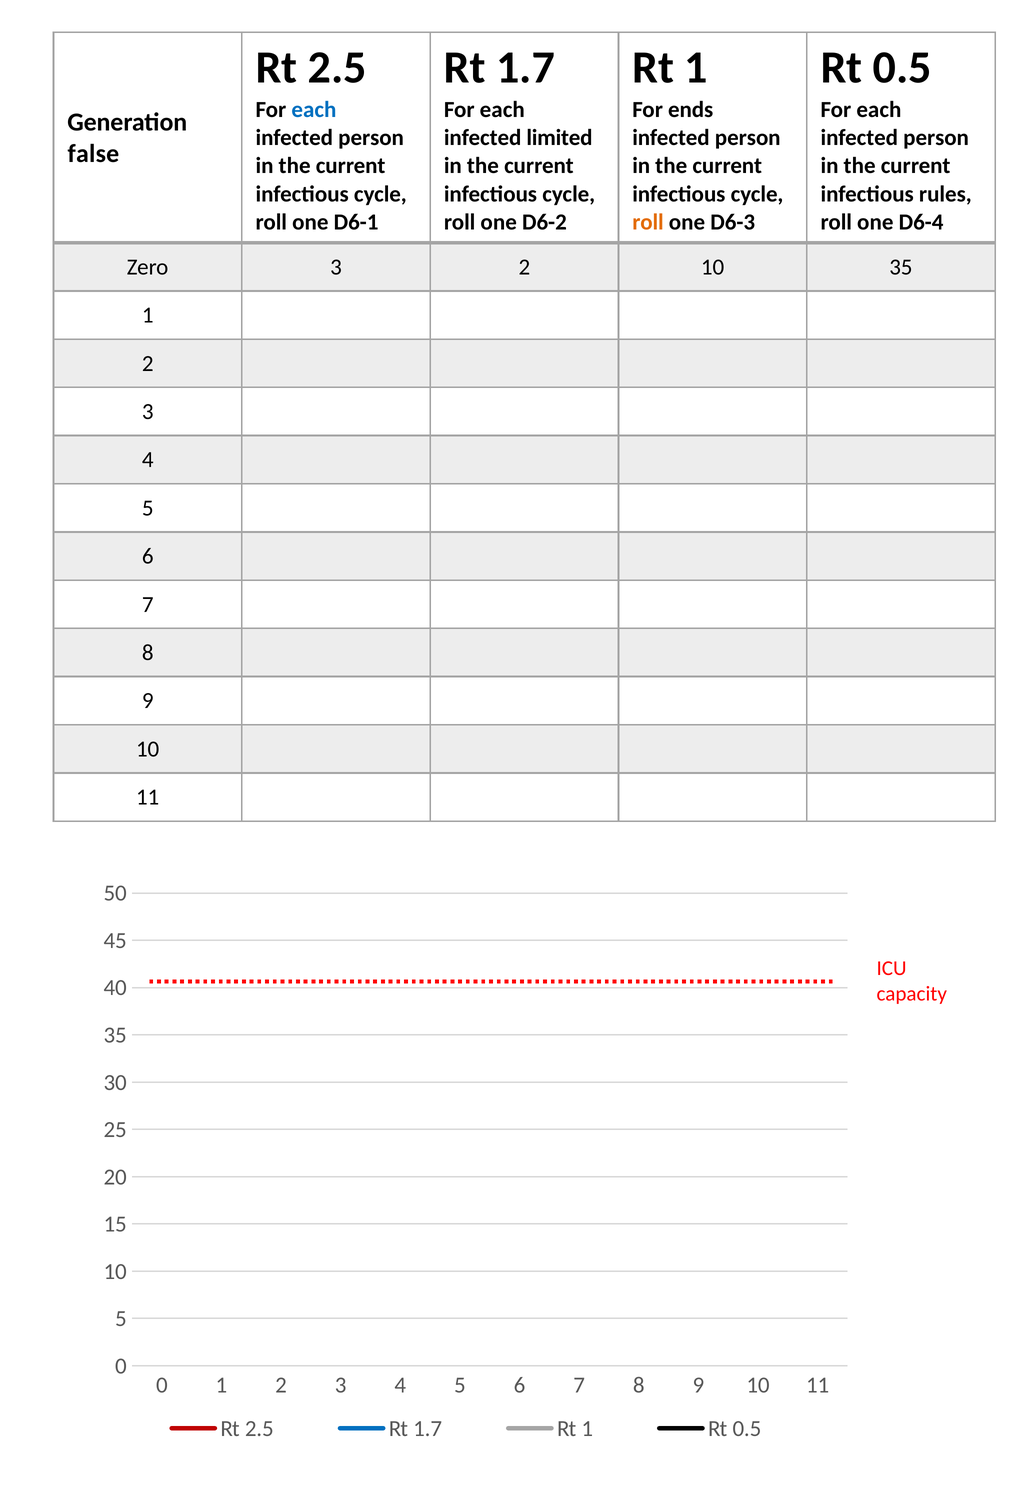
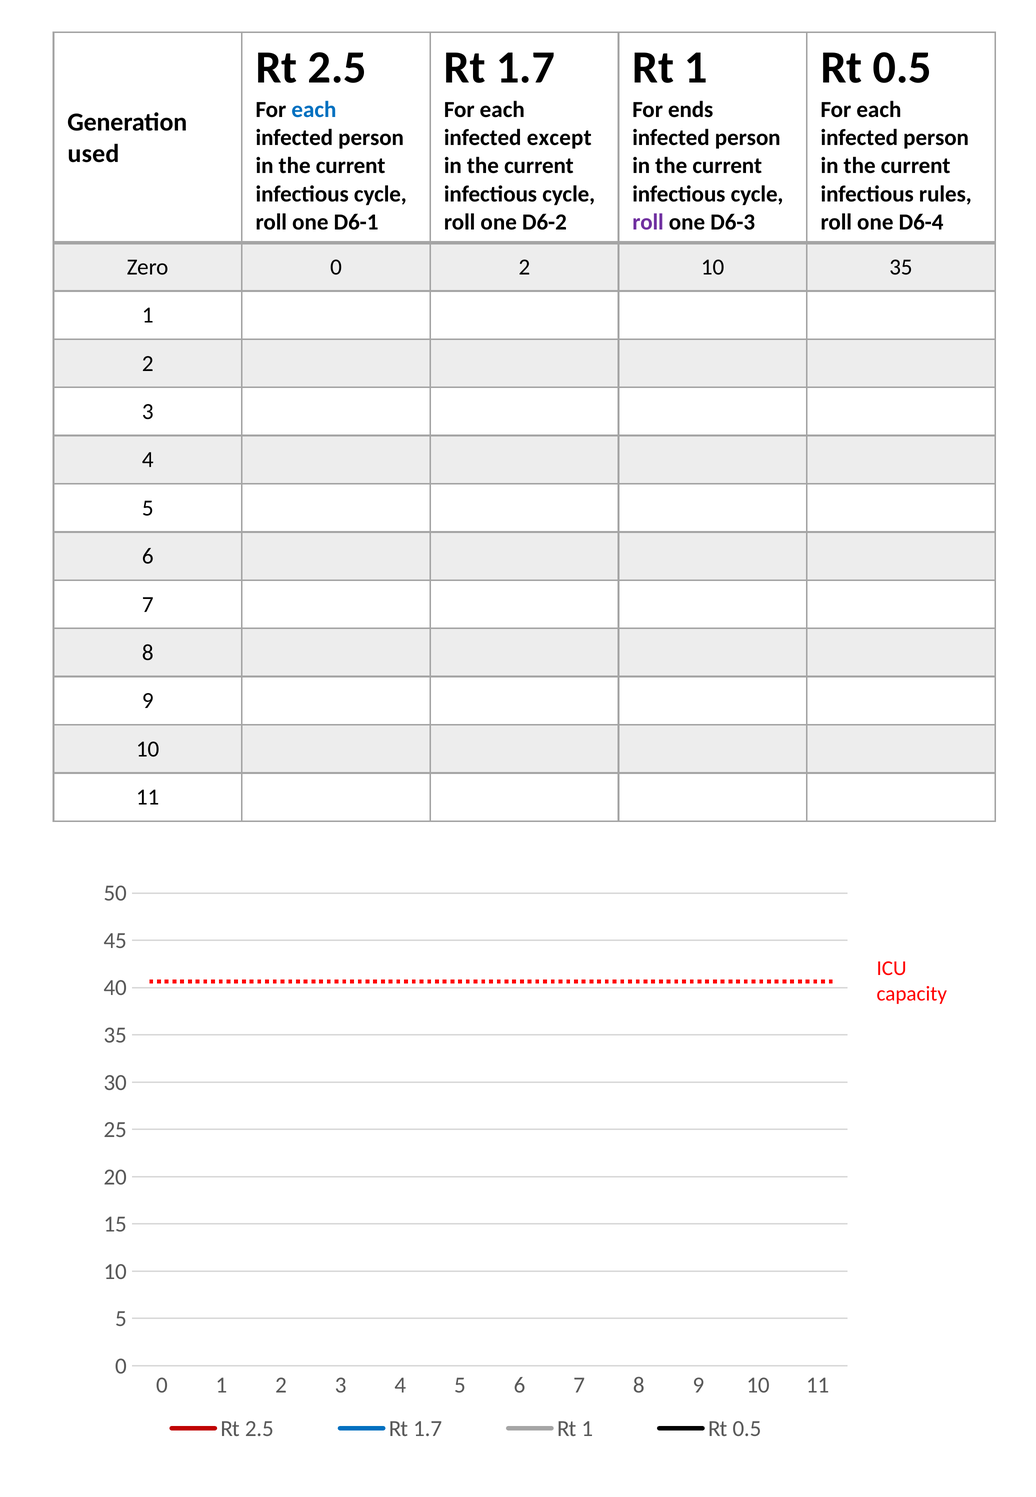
limited: limited -> except (559, 138)
false: false -> used (93, 154)
roll colour: orange -> purple (648, 222)
Zero 3: 3 -> 0 (336, 267)
